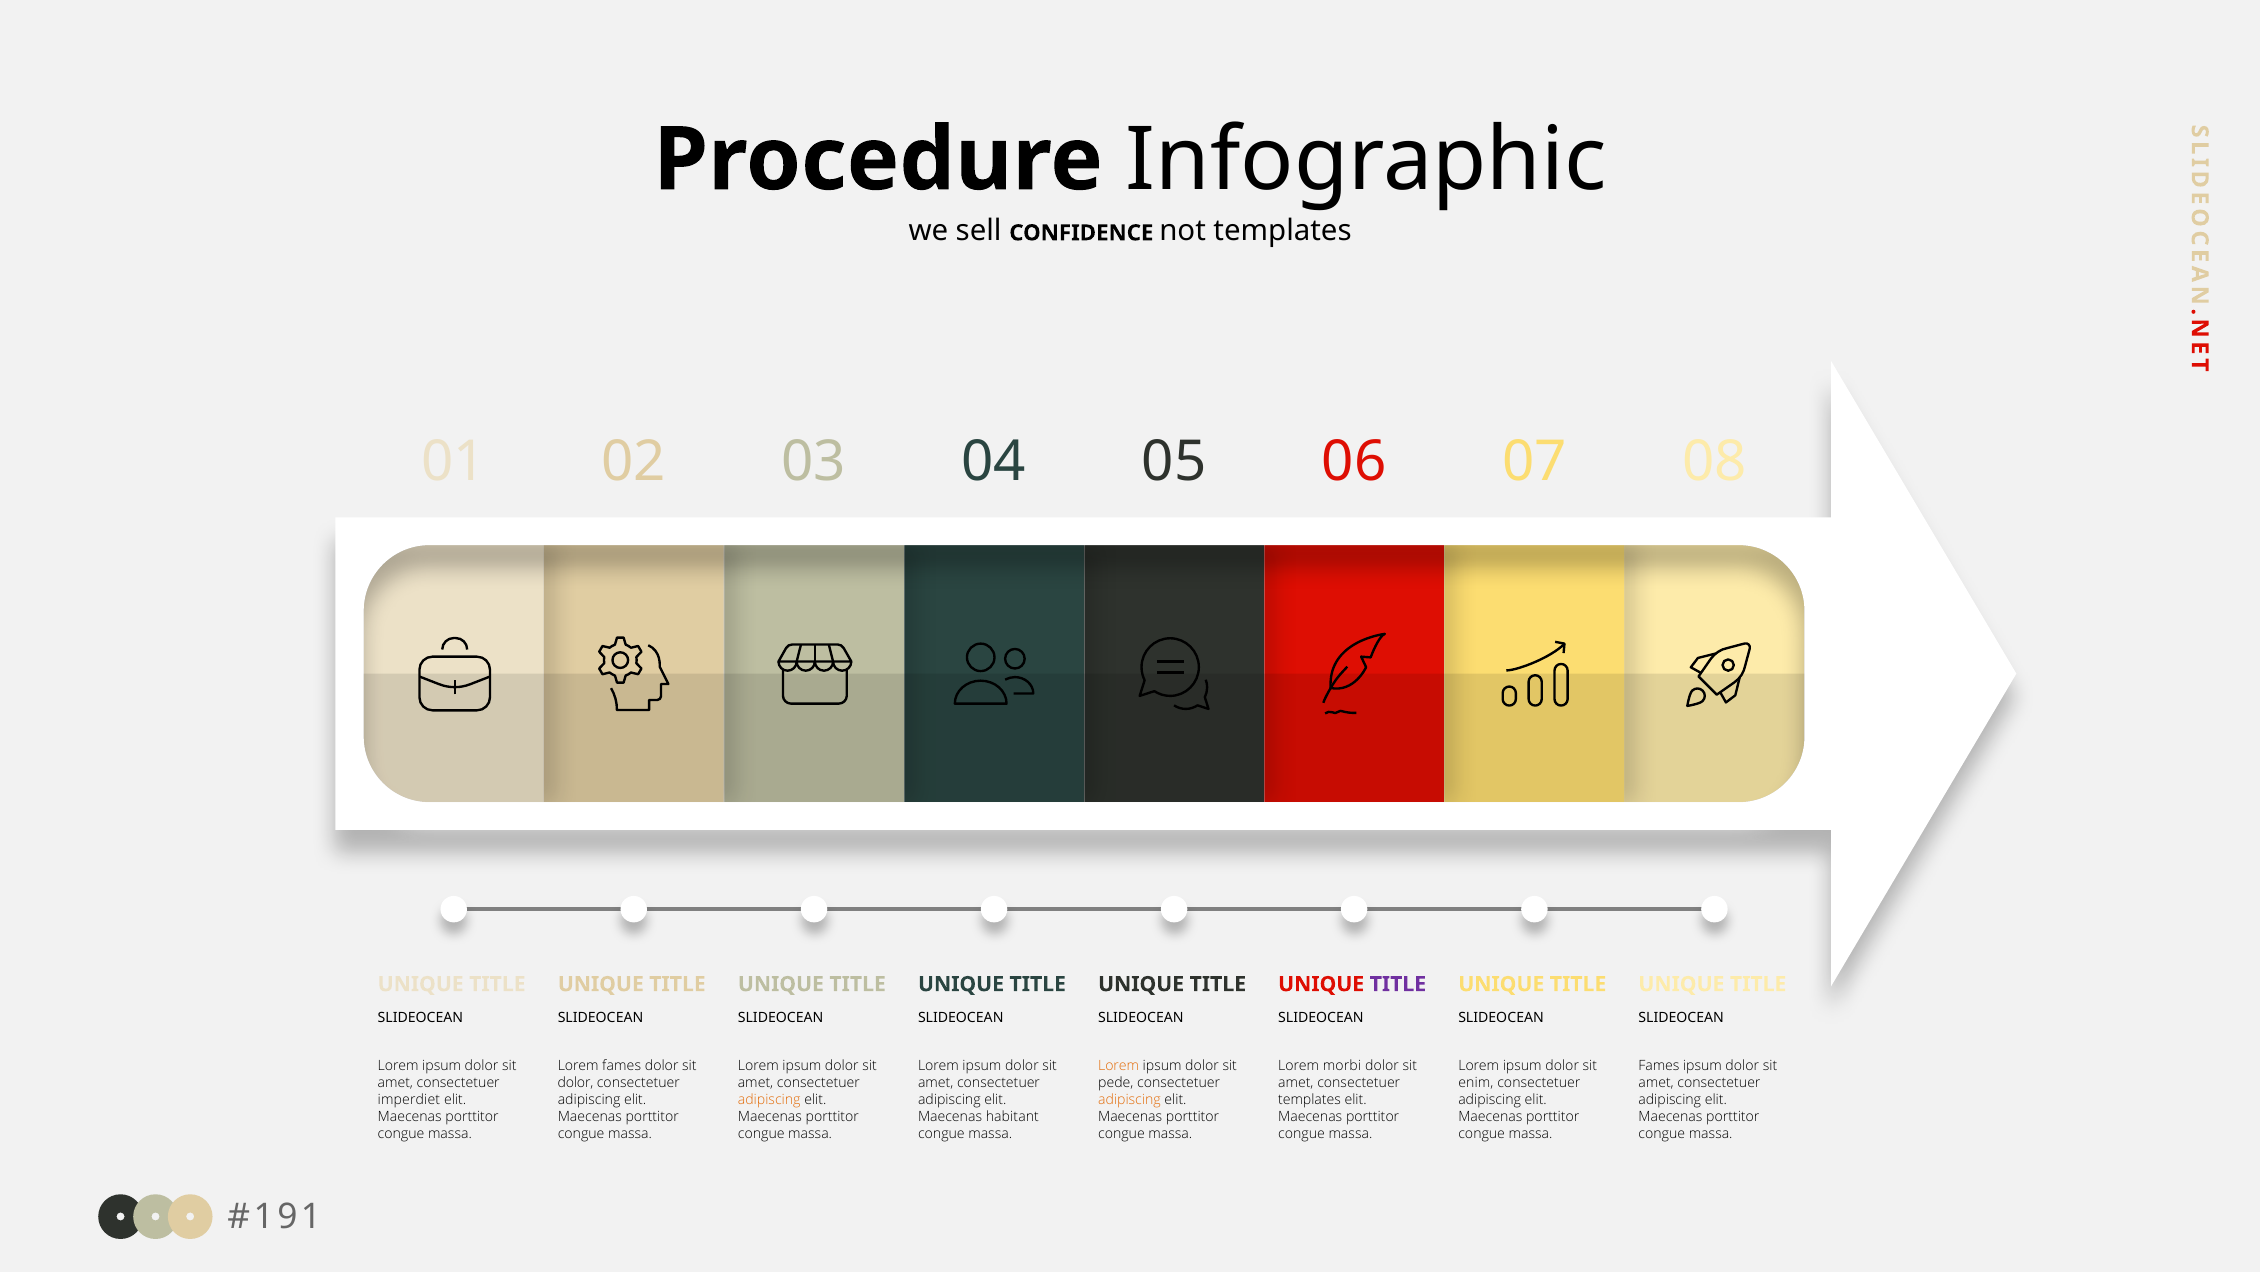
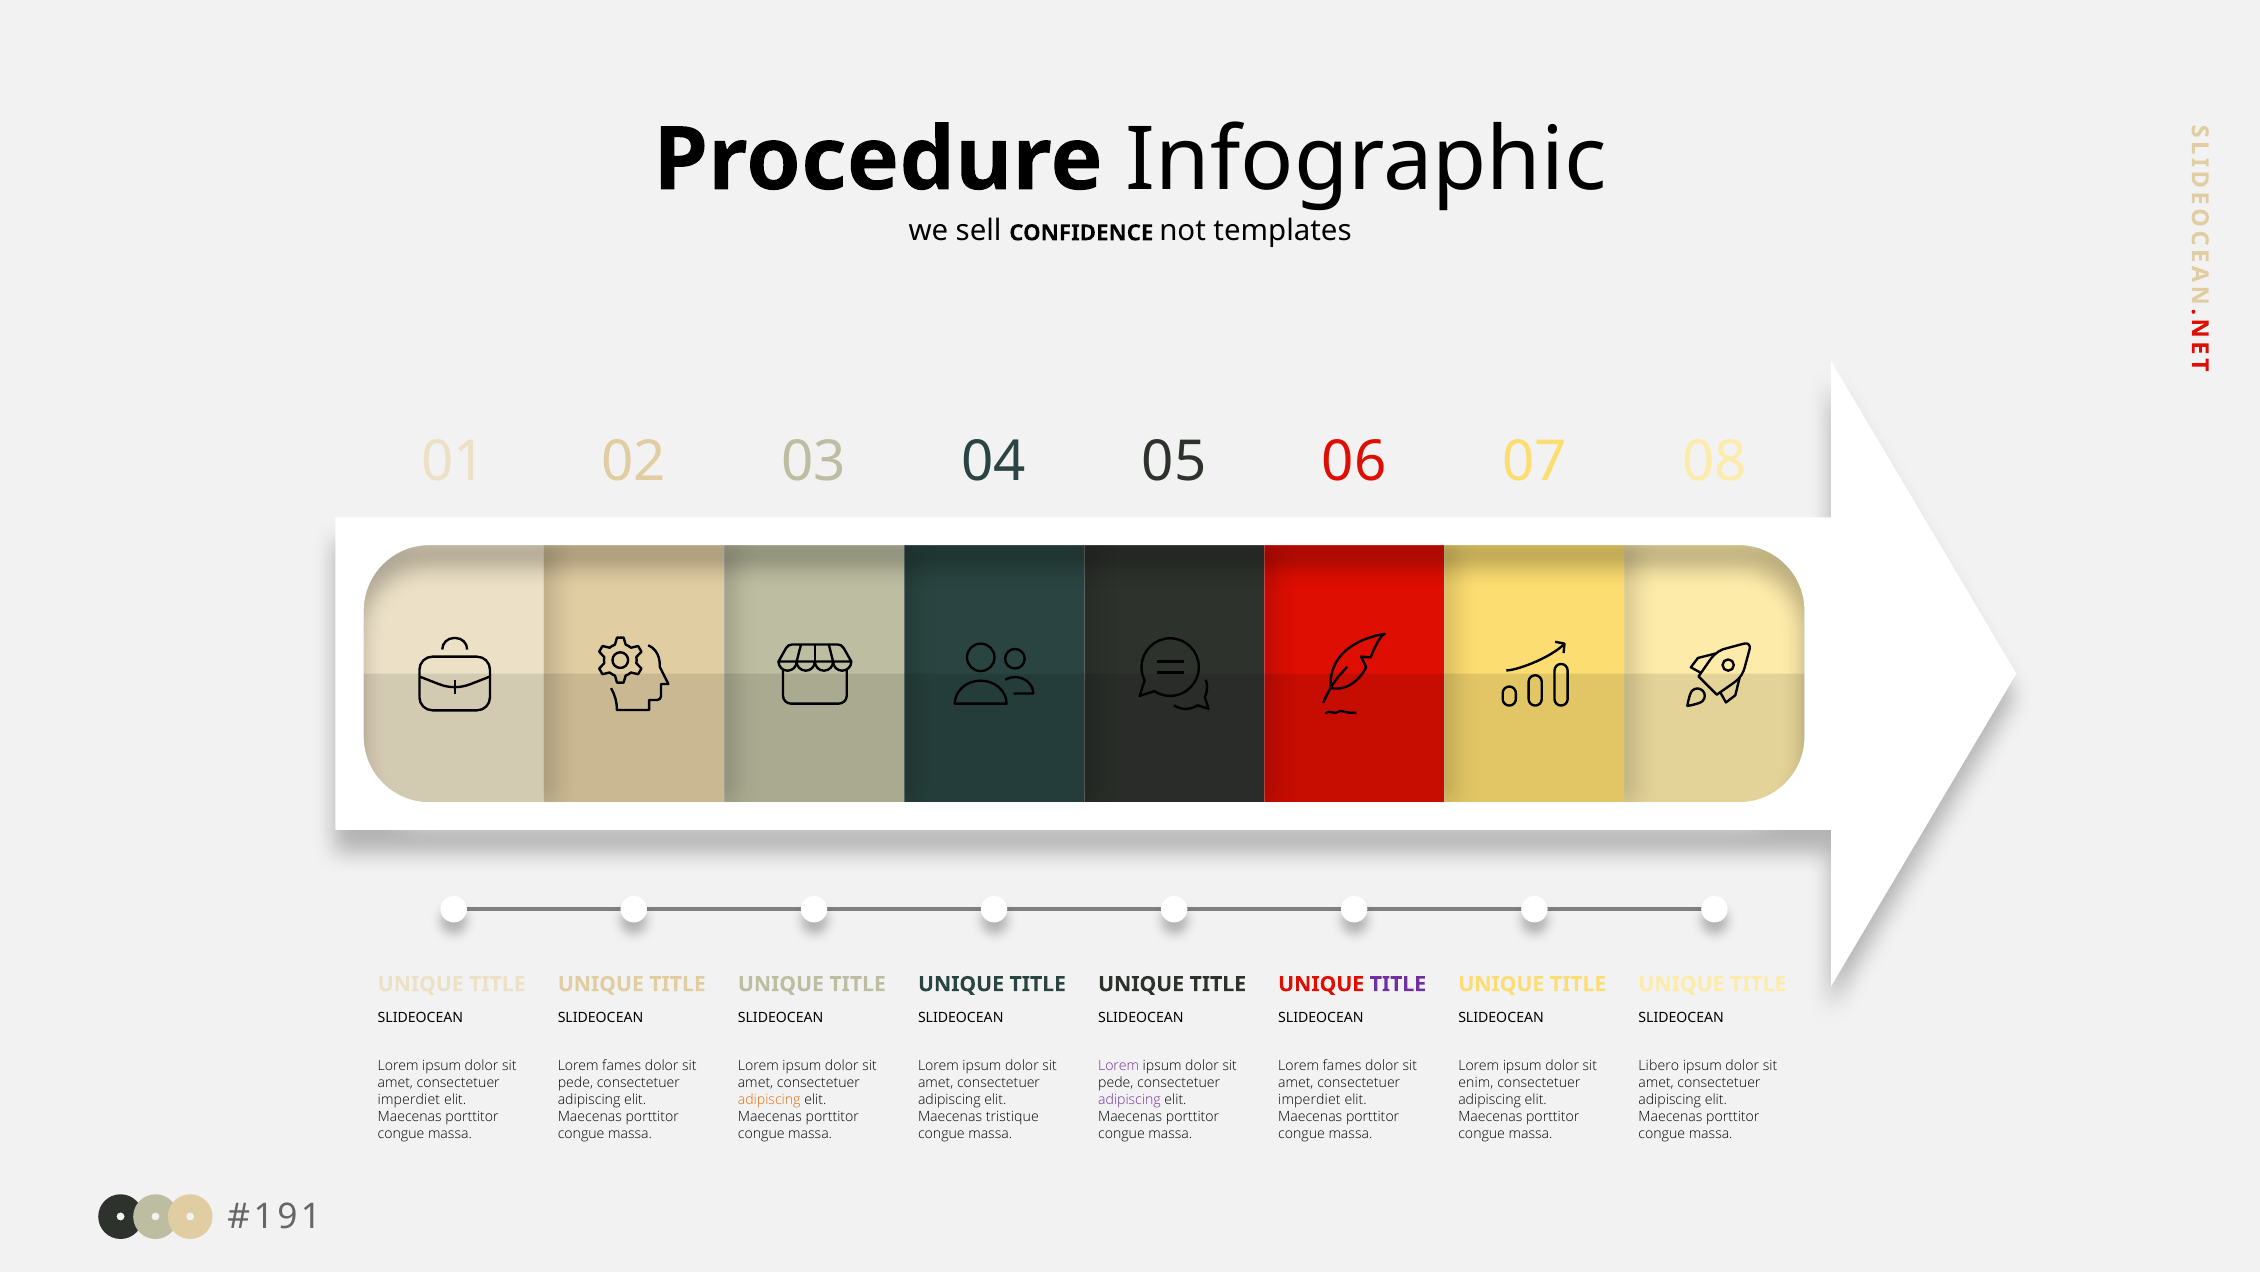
Lorem colour: orange -> purple (1119, 1066)
morbi: morbi -> fames (1342, 1066)
Fames: Fames -> Libero (1659, 1066)
dolor: dolor -> pede (575, 1083)
adipiscing colour: orange -> purple (1129, 1100)
templates: templates -> imperdiet (1309, 1100)
habitant: habitant -> tristique (1012, 1117)
